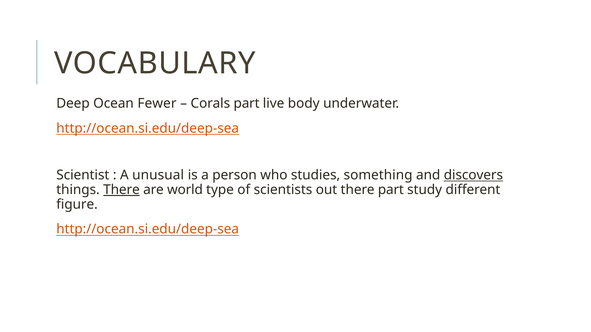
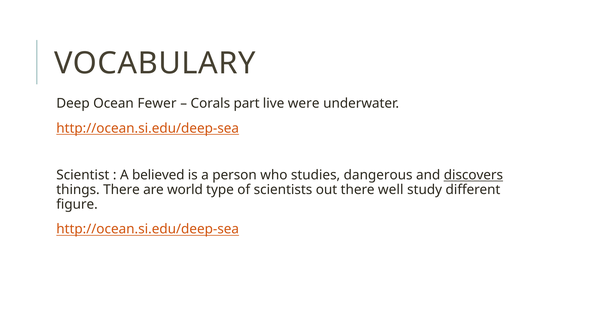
body: body -> were (304, 104)
unusual: unusual -> believed (158, 175)
something: something -> dangerous (378, 175)
There underline: present -> none (121, 190)
there part: part -> well (391, 190)
